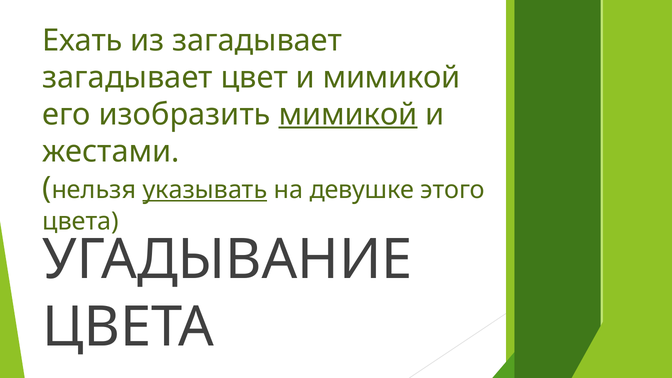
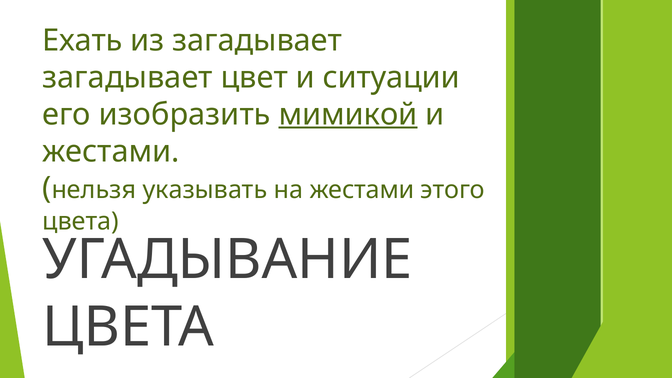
и мимикой: мимикой -> ситуации (391, 77)
указывать underline: present -> none (205, 190)
на девушке: девушке -> жестами (362, 190)
